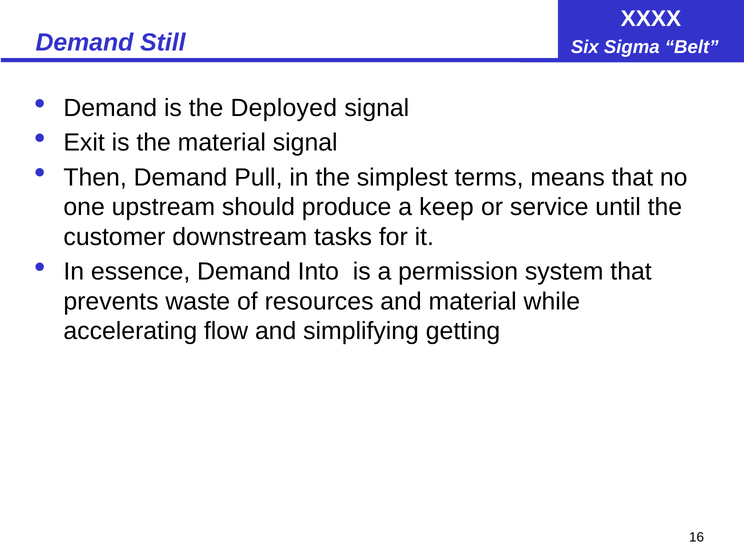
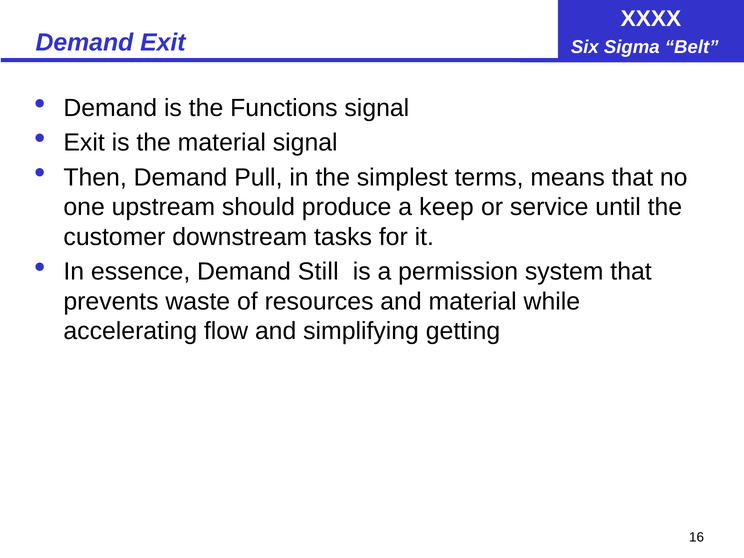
Demand Still: Still -> Exit (163, 43)
Deployed: Deployed -> Functions (284, 108)
Into: Into -> Still (318, 272)
